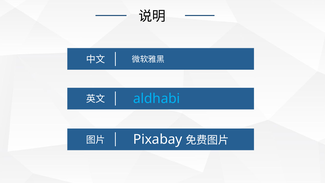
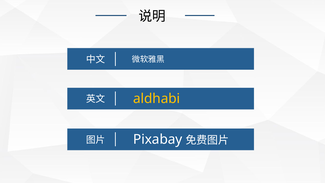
aldhabi colour: light blue -> yellow (157, 98)
